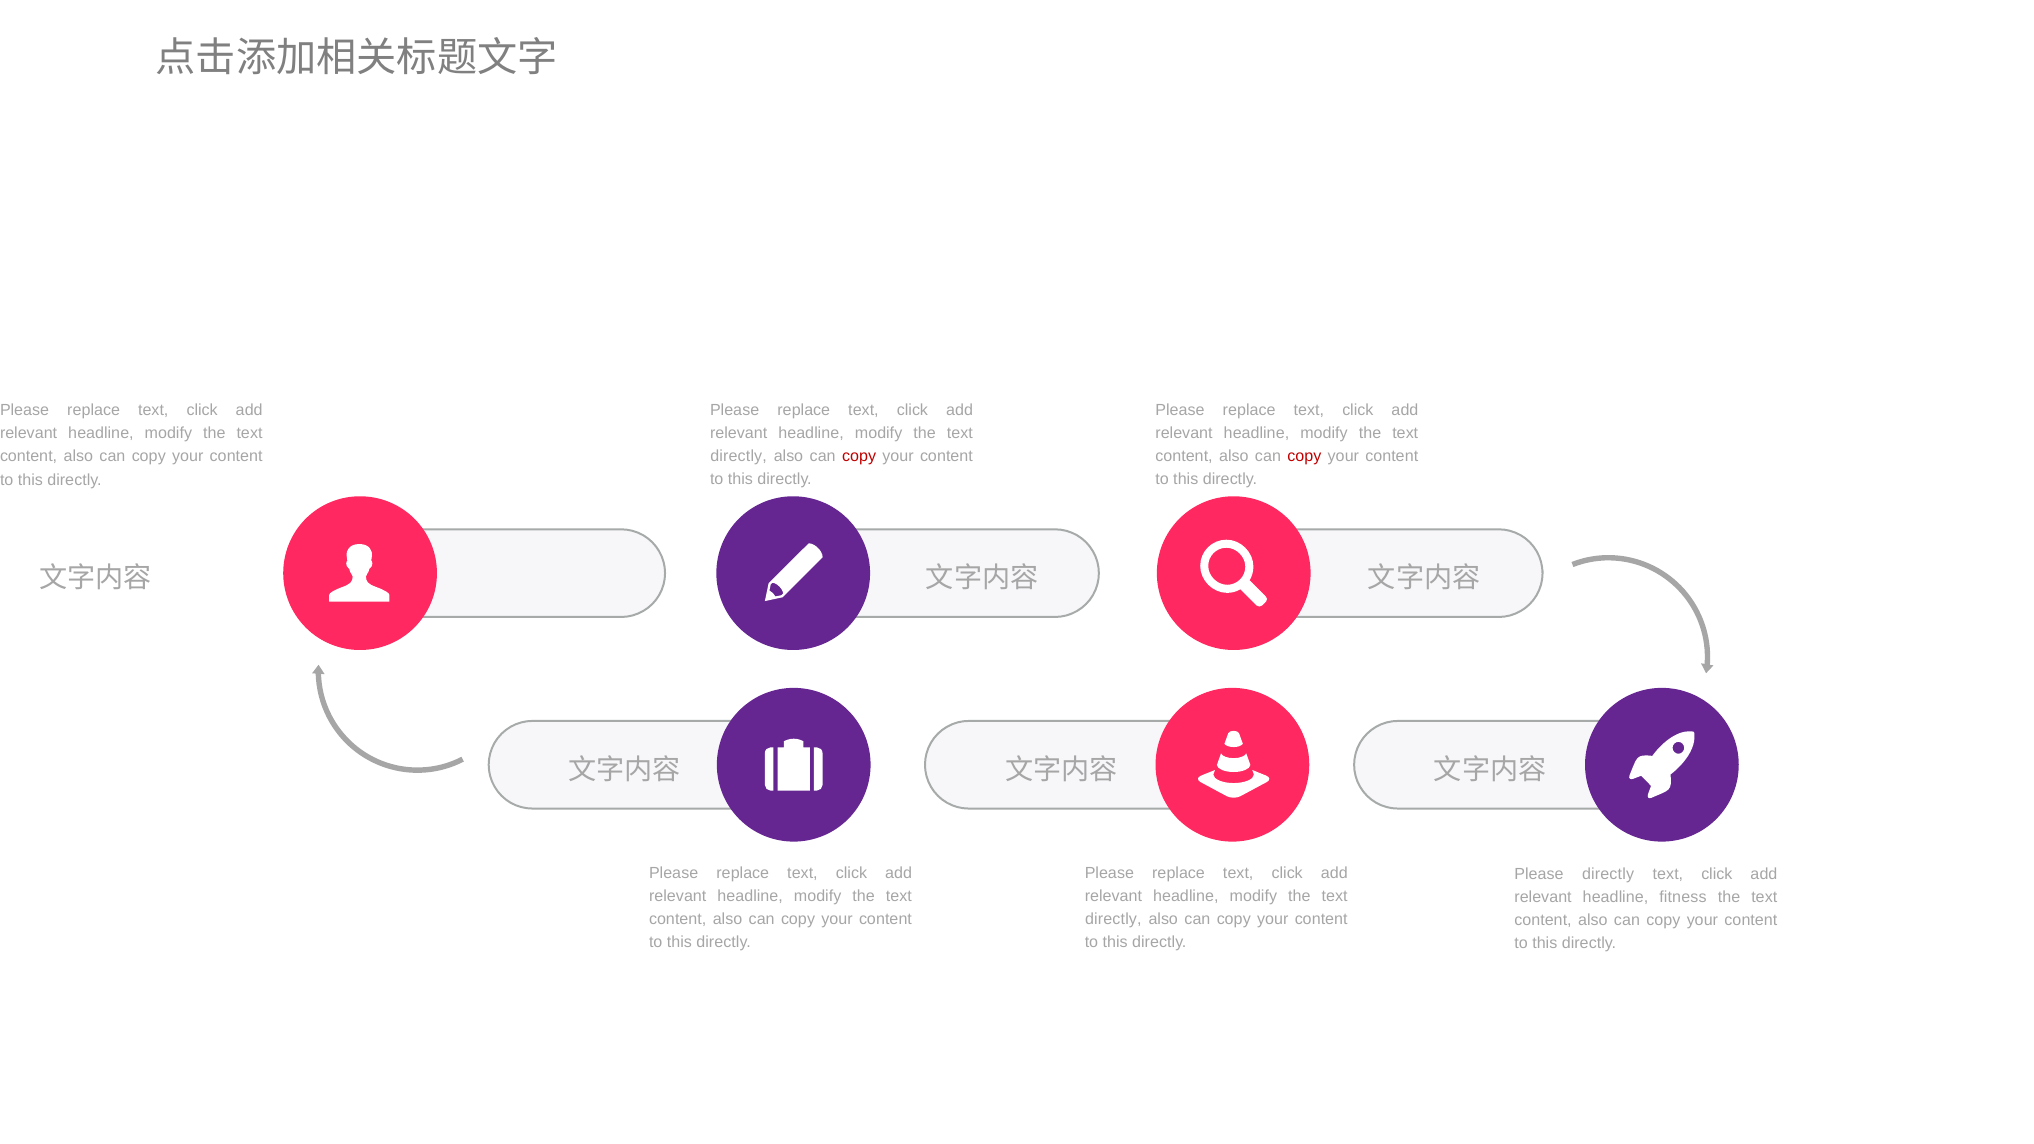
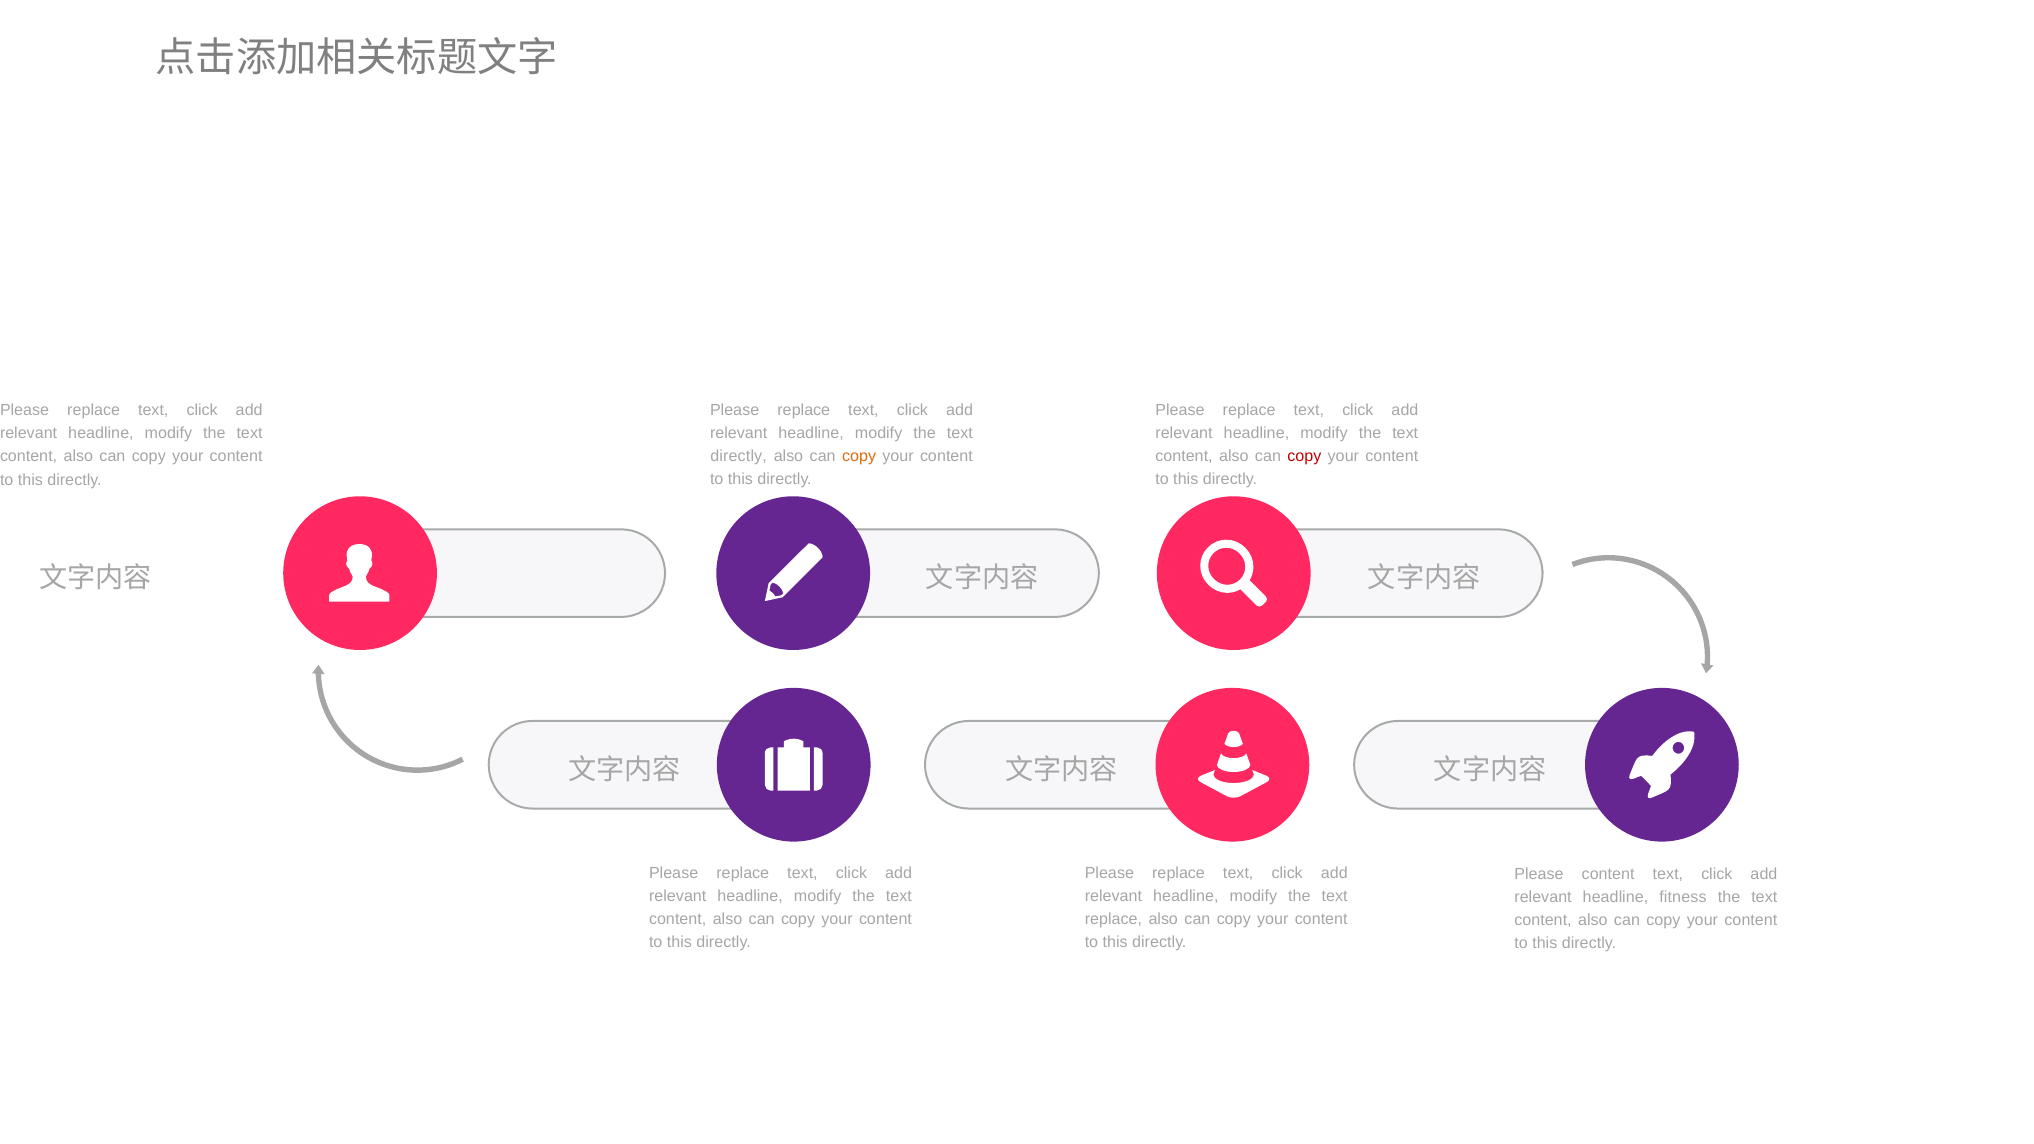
copy colour: red -> orange (859, 457)
Please directly: directly -> content (1608, 874)
directly: directly -> replace (1113, 919)
